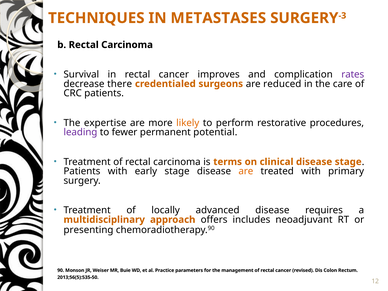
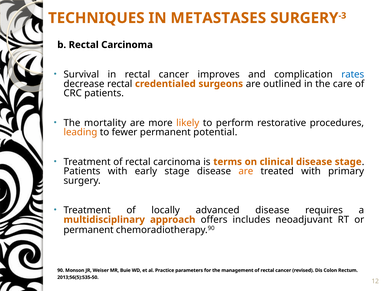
rates colour: purple -> blue (353, 74)
decrease there: there -> rectal (120, 84)
reduced: reduced -> outlined (282, 84)
expertise: expertise -> mortality (105, 123)
leading colour: purple -> orange (80, 132)
presenting: presenting -> permanent (89, 230)
